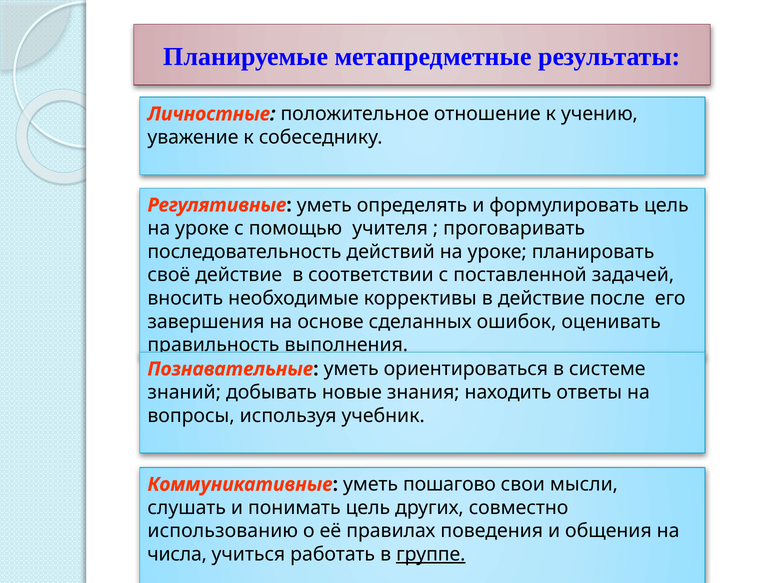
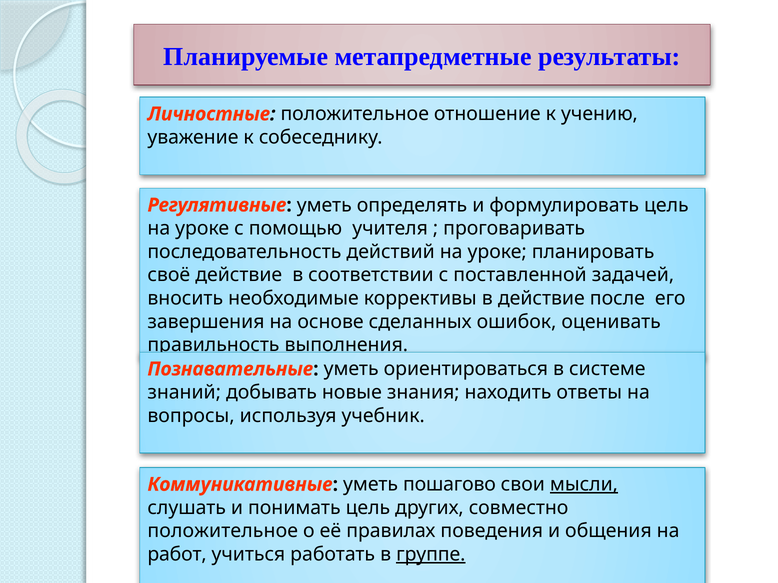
мысли underline: none -> present (584, 485)
использованию: использованию -> положительное (223, 532)
числа: числа -> работ (177, 555)
